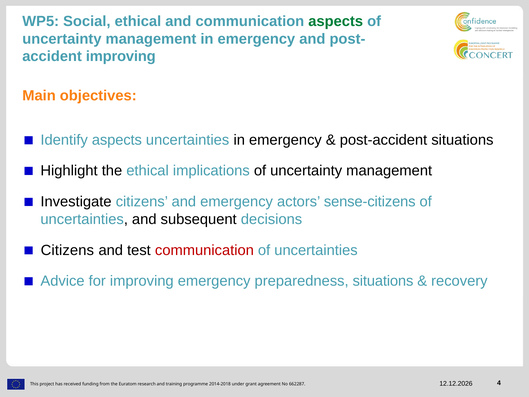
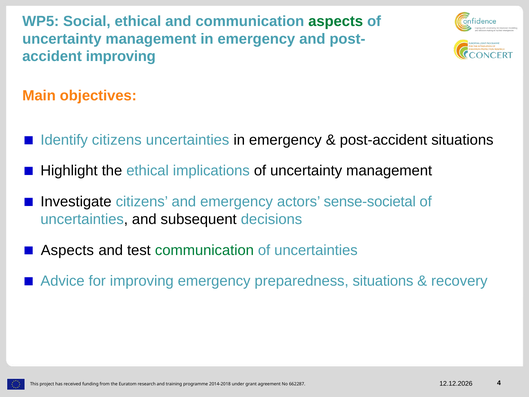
Identify aspects: aspects -> citizens (117, 140)
sense-citizens: sense-citizens -> sense-societal (370, 202)
Citizens: Citizens -> Aspects (67, 250)
communication colour: red -> green (204, 250)
